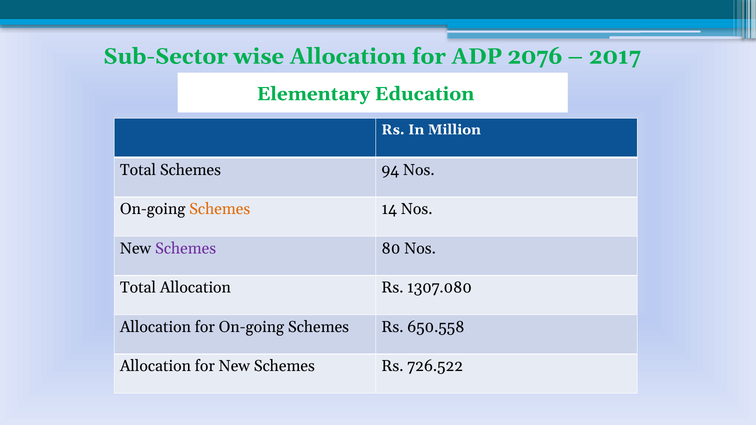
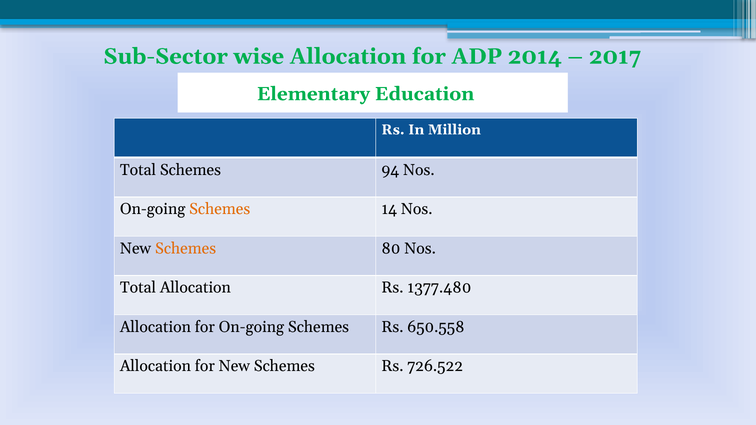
2076: 2076 -> 2014 (535, 56)
Schemes colour: purple -> orange (186, 249)
1307.080: 1307.080 -> 1377.480 (439, 288)
